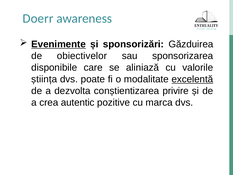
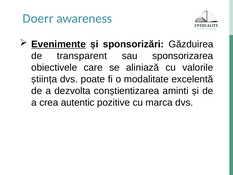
obiectivelor: obiectivelor -> transparent (82, 56)
disponibile: disponibile -> obiectivele (54, 67)
excelentă underline: present -> none (192, 79)
privire: privire -> aminti (176, 91)
